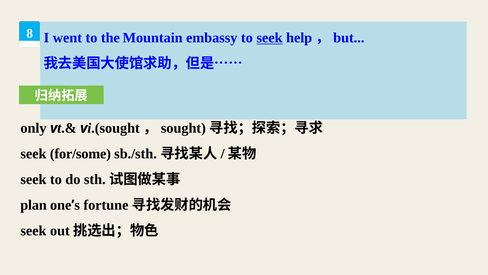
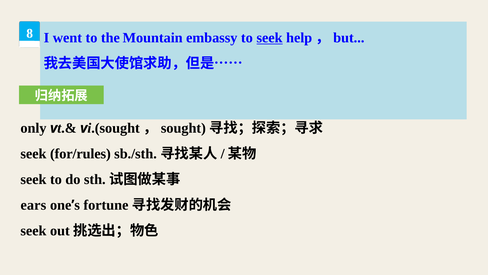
for/some: for/some -> for/rules (80, 154)
plan: plan -> ears (33, 205)
